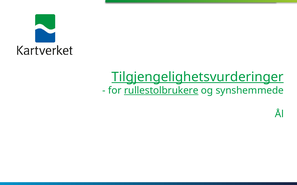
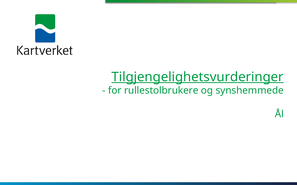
rullestolbrukere underline: present -> none (161, 91)
